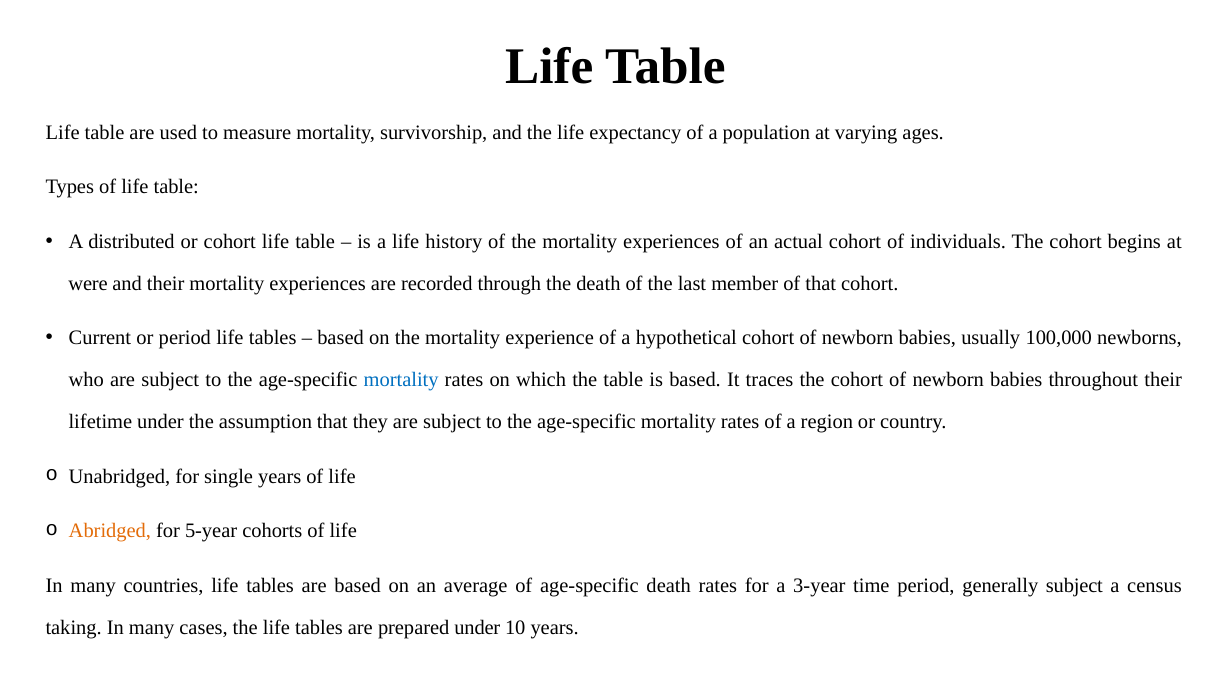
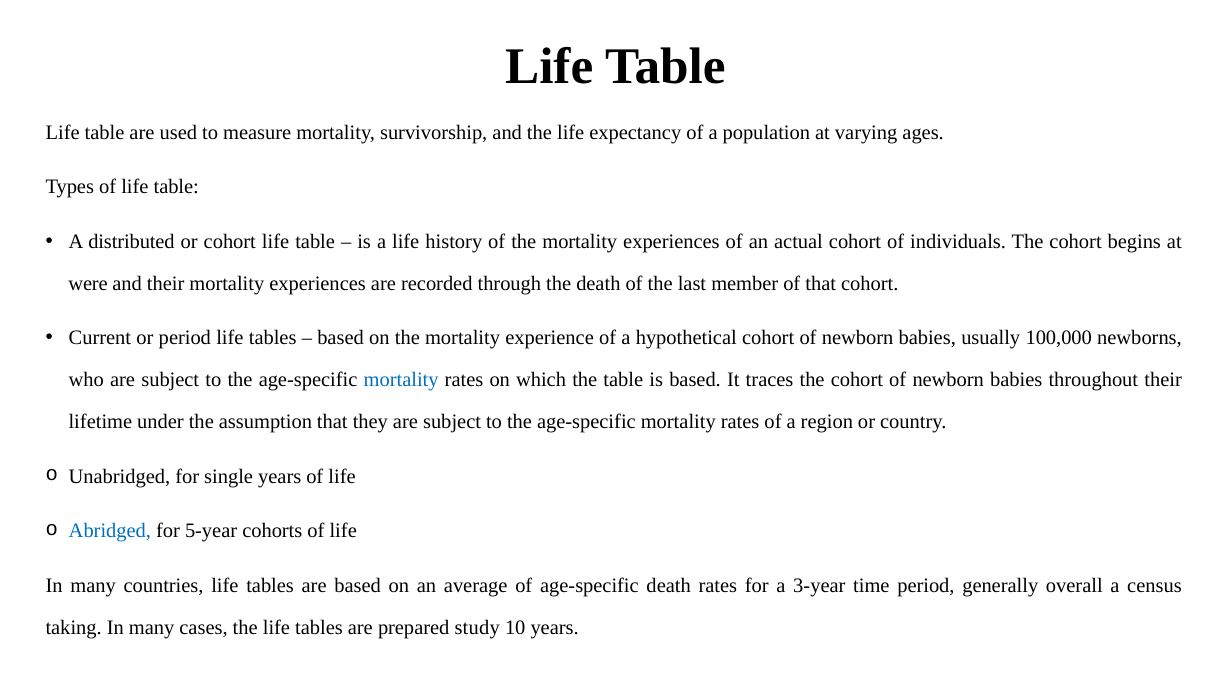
Abridged colour: orange -> blue (110, 531)
generally subject: subject -> overall (1074, 585)
prepared under: under -> study (477, 627)
